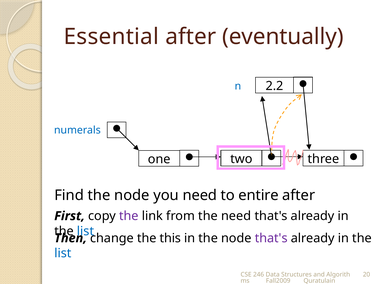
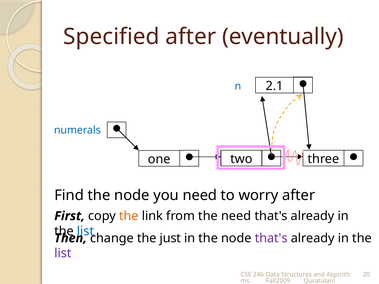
Essential: Essential -> Specified (111, 37)
2.2: 2.2 -> 2.1 (274, 86)
entire: entire -> worry (259, 195)
the colour: purple -> orange (129, 216)
this: this -> just (170, 238)
list colour: blue -> purple (63, 253)
